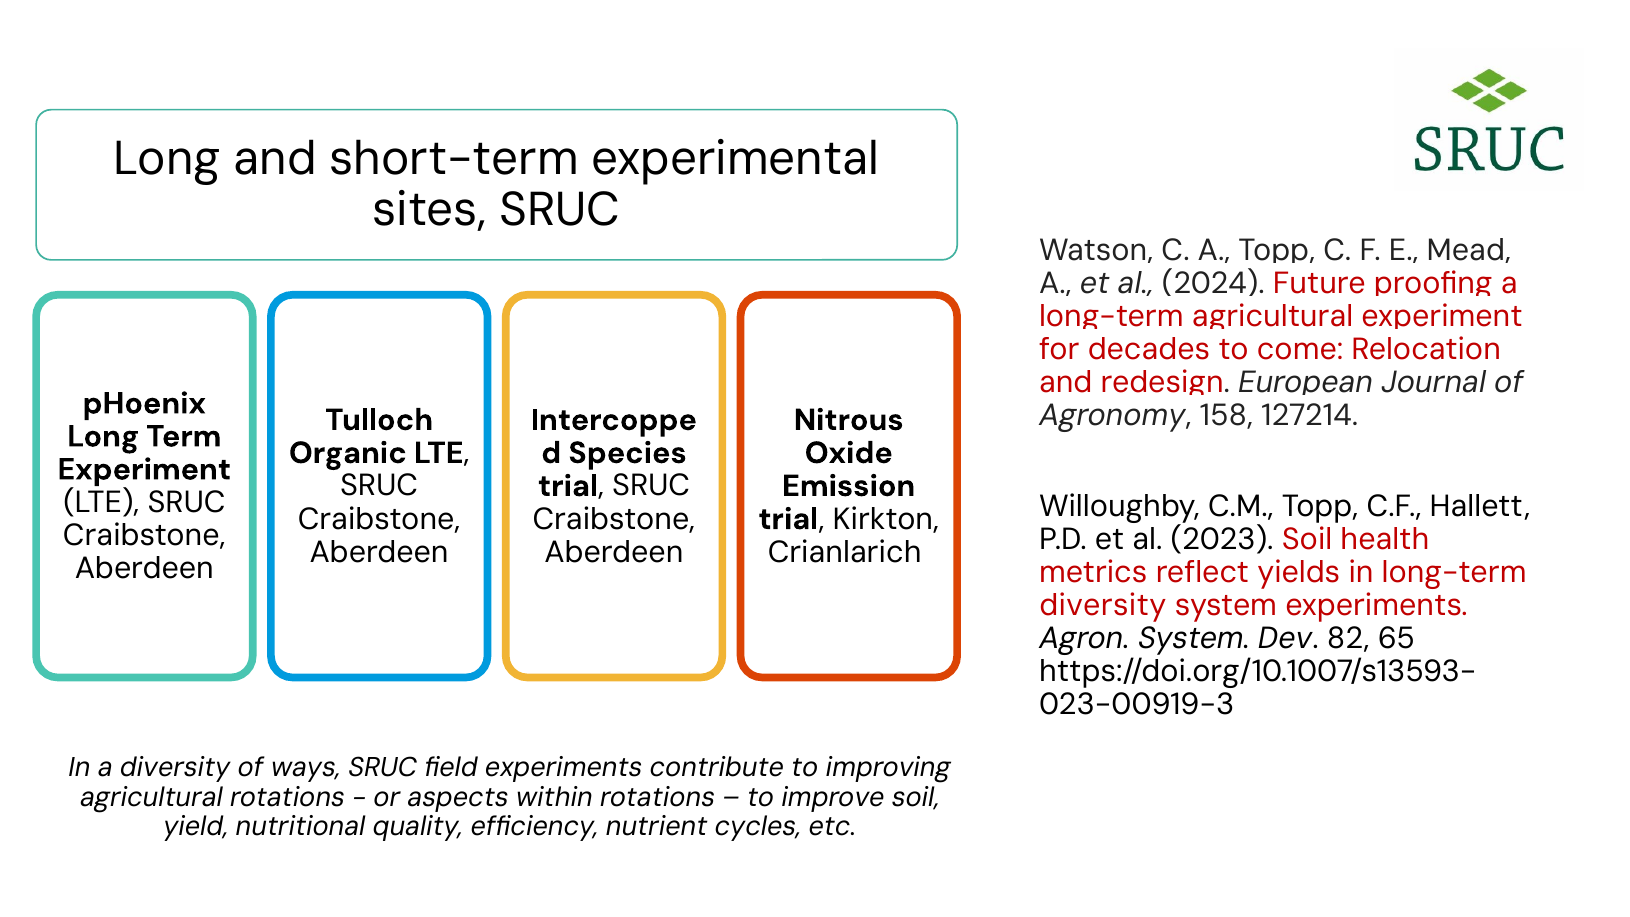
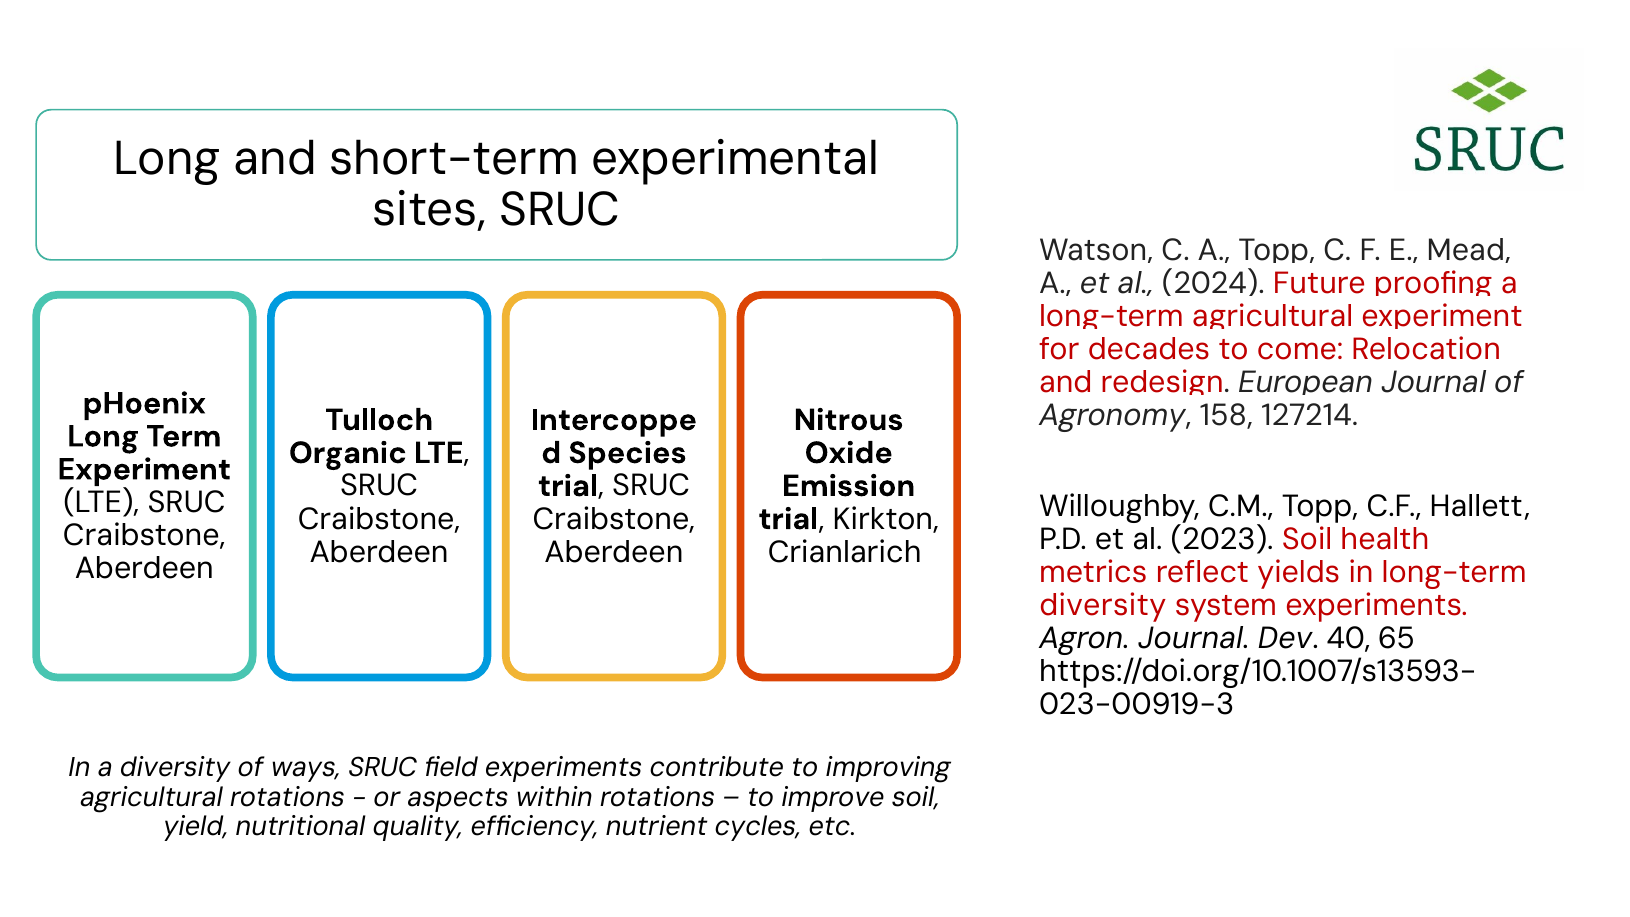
Agron System: System -> Journal (1194, 639)
82: 82 -> 40 (1348, 639)
